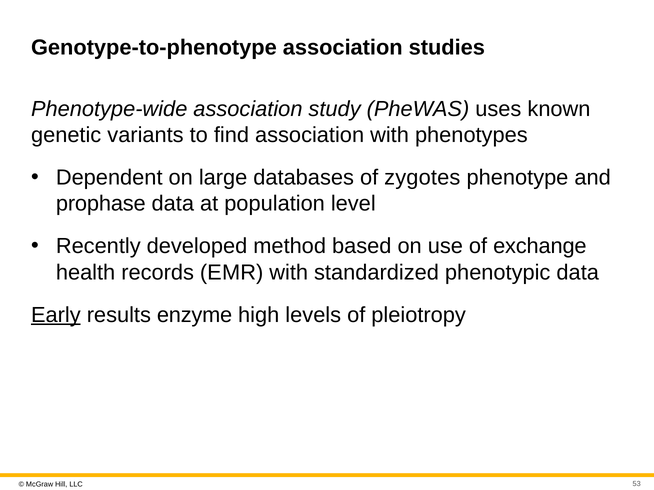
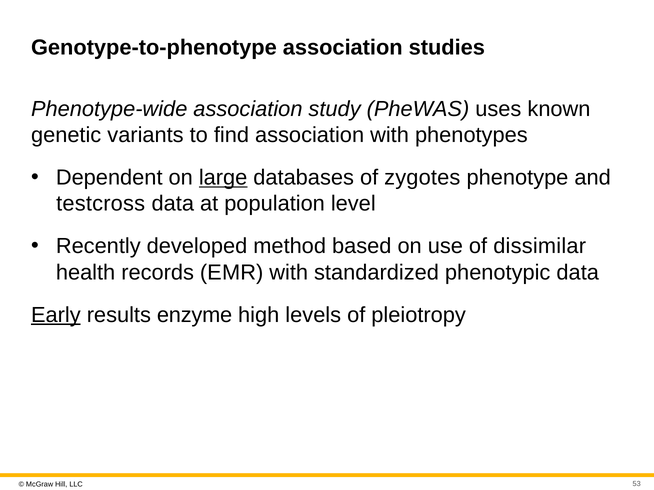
large underline: none -> present (223, 178)
prophase: prophase -> testcross (101, 204)
exchange: exchange -> dissimilar (540, 247)
